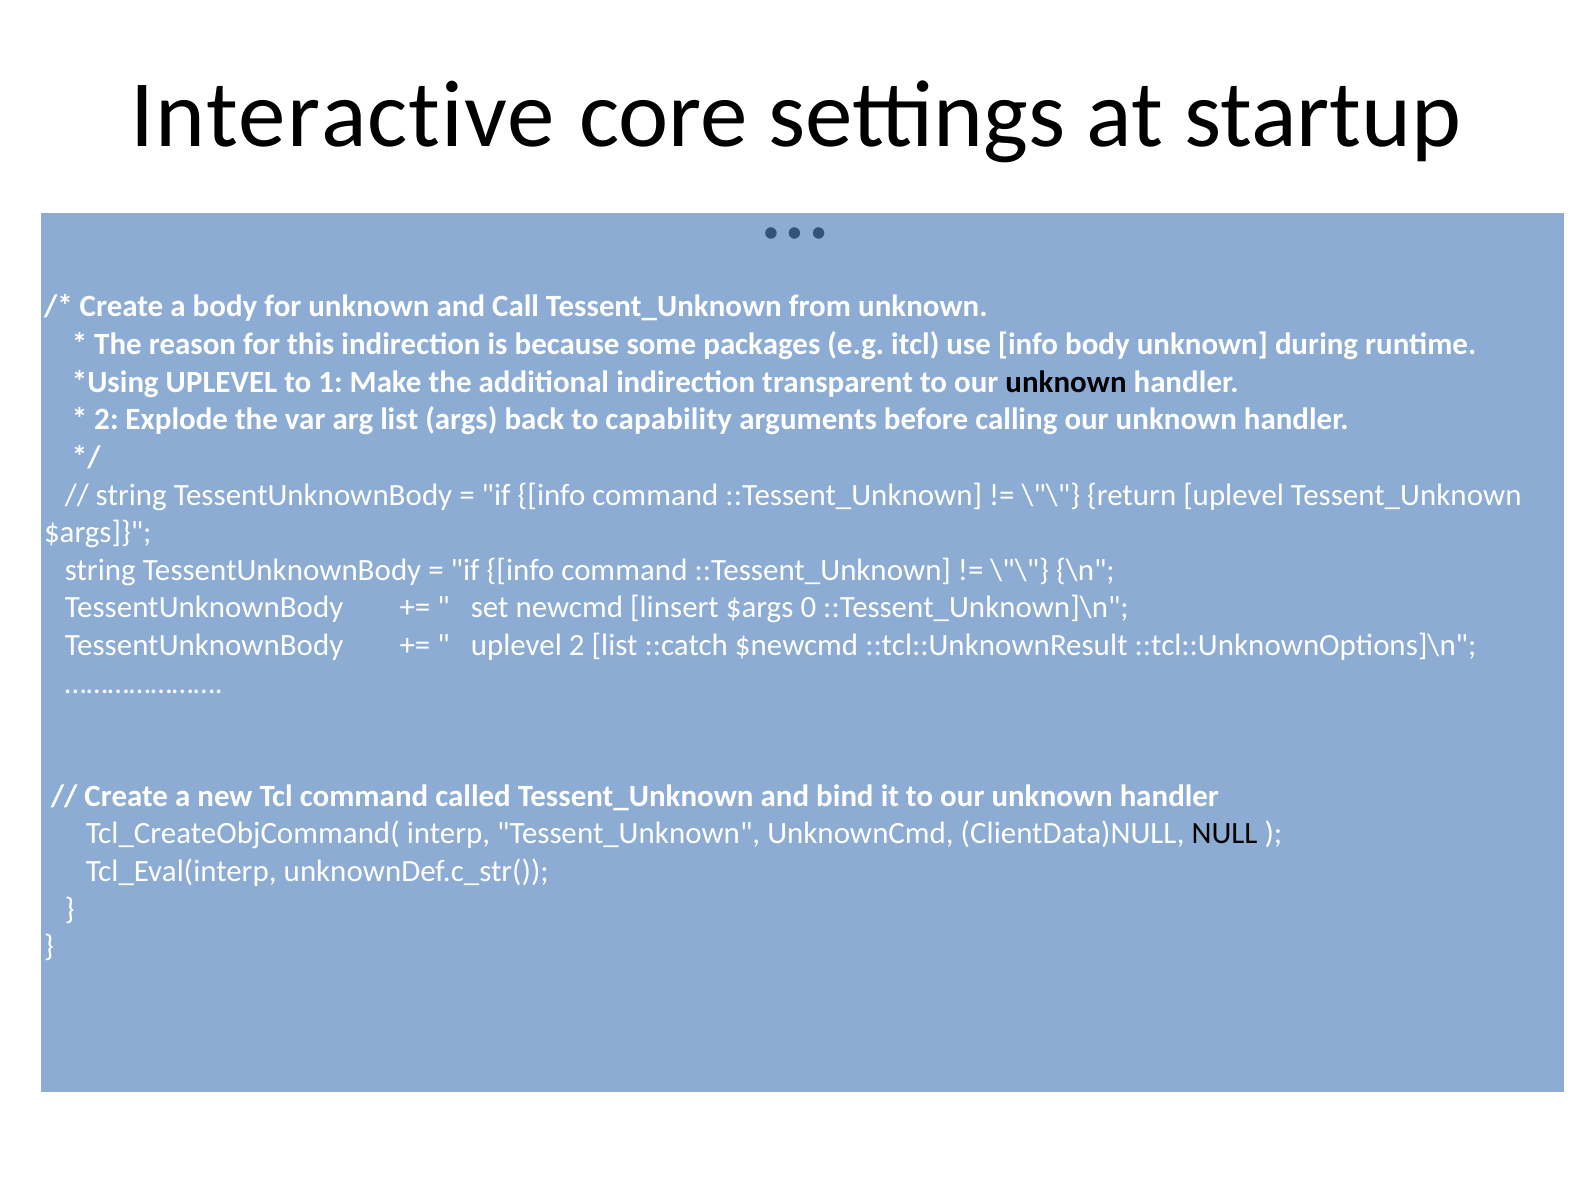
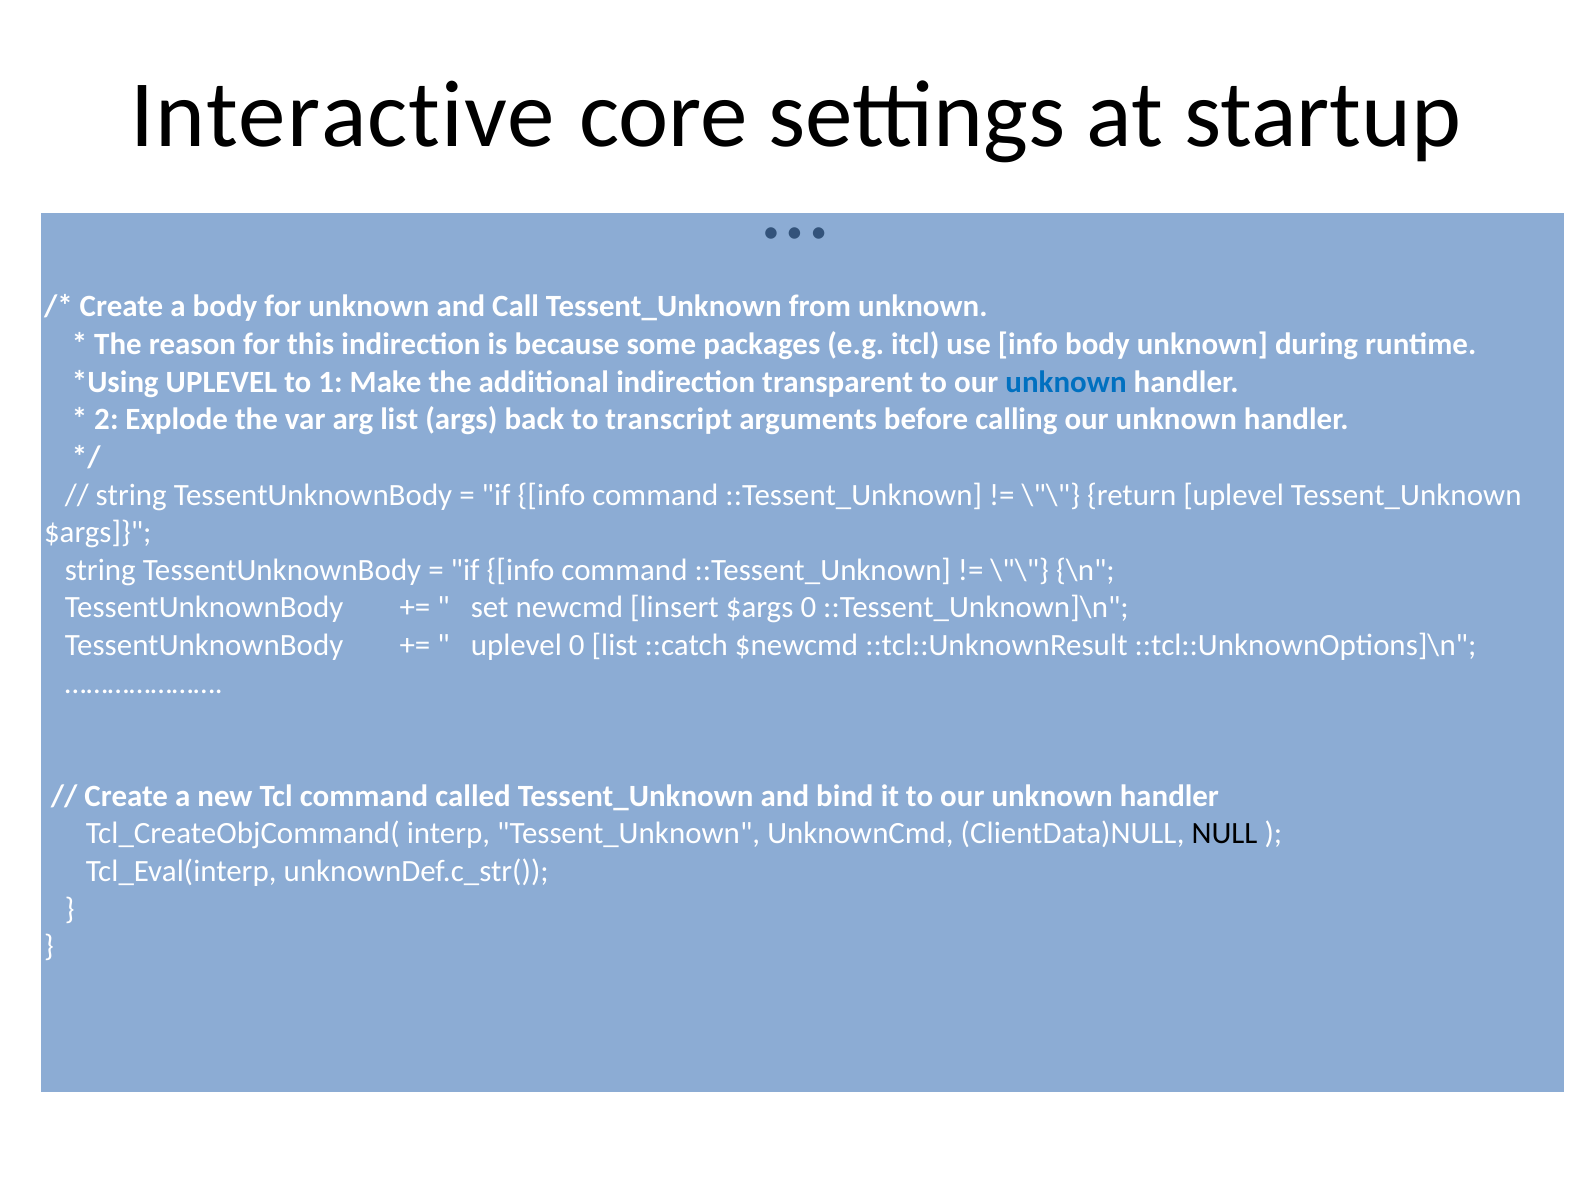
unknown colour: black -> blue (1066, 382)
capability: capability -> transcript (669, 420)
uplevel 2: 2 -> 0 (577, 645)
